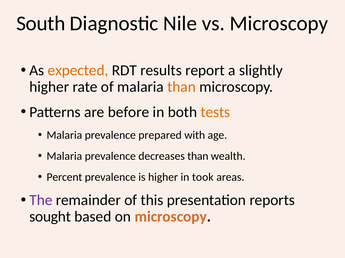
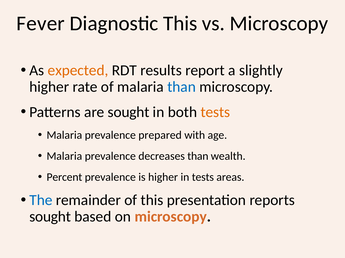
South: South -> Fever (41, 24)
Diagnostic Nile: Nile -> This (180, 24)
than colour: orange -> blue (182, 87)
are before: before -> sought (129, 112)
in took: took -> tests (203, 178)
The colour: purple -> blue (41, 201)
